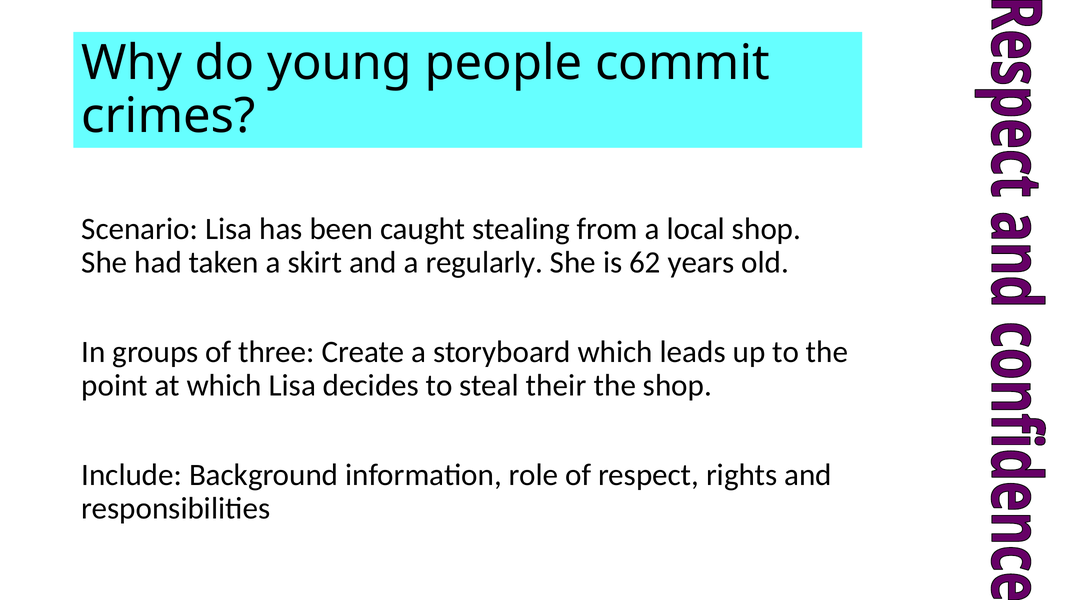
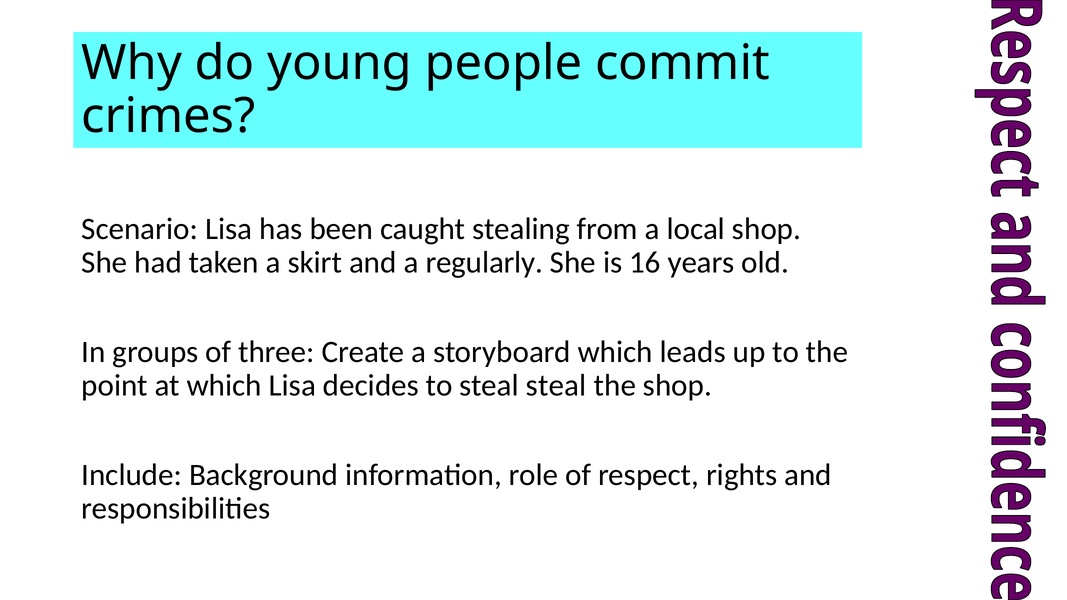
62: 62 -> 16 (645, 263)
steal their: their -> steal (556, 386)
